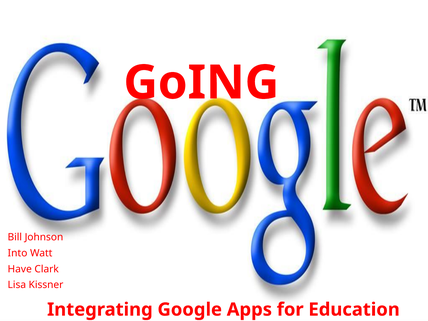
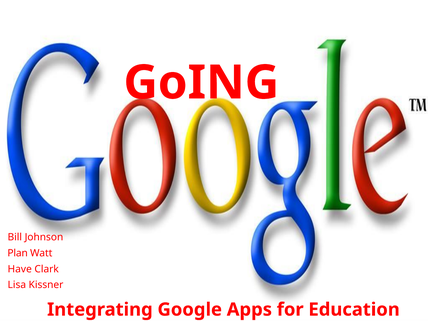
Into: Into -> Plan (18, 253)
